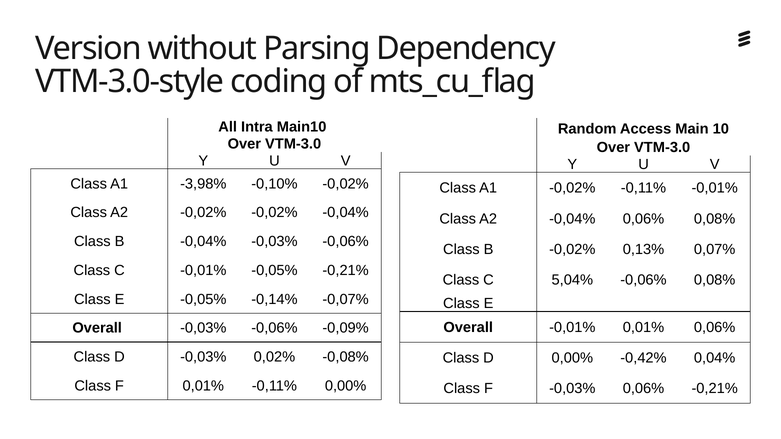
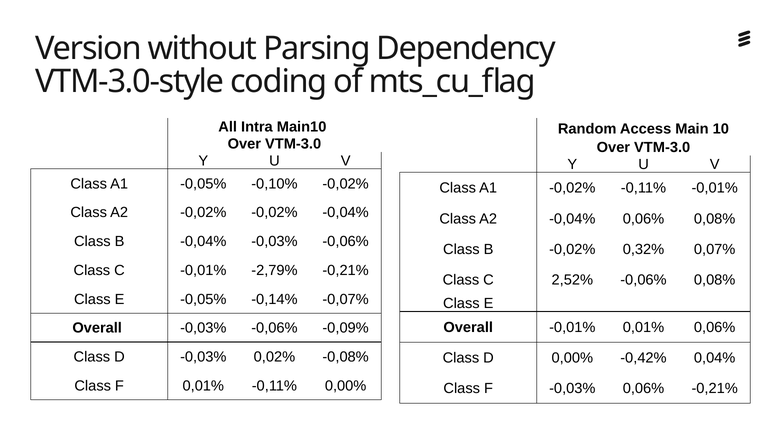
A1 -3,98%: -3,98% -> -0,05% (203, 184)
0,13%: 0,13% -> 0,32% (643, 249)
-0,01% -0,05%: -0,05% -> -2,79% (274, 270)
5,04%: 5,04% -> 2,52% (572, 280)
